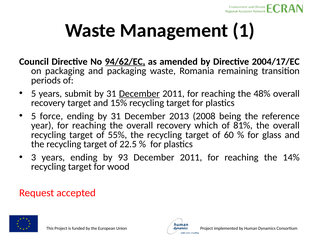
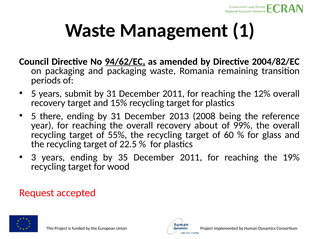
2004/17/EC: 2004/17/EC -> 2004/82/EC (276, 62)
December underline: present -> none (139, 94)
48%: 48% -> 12% (262, 94)
force: force -> there (51, 116)
which: which -> about (206, 126)
81%: 81% -> 99% (243, 126)
93: 93 -> 35 (123, 158)
14%: 14% -> 19% (291, 158)
